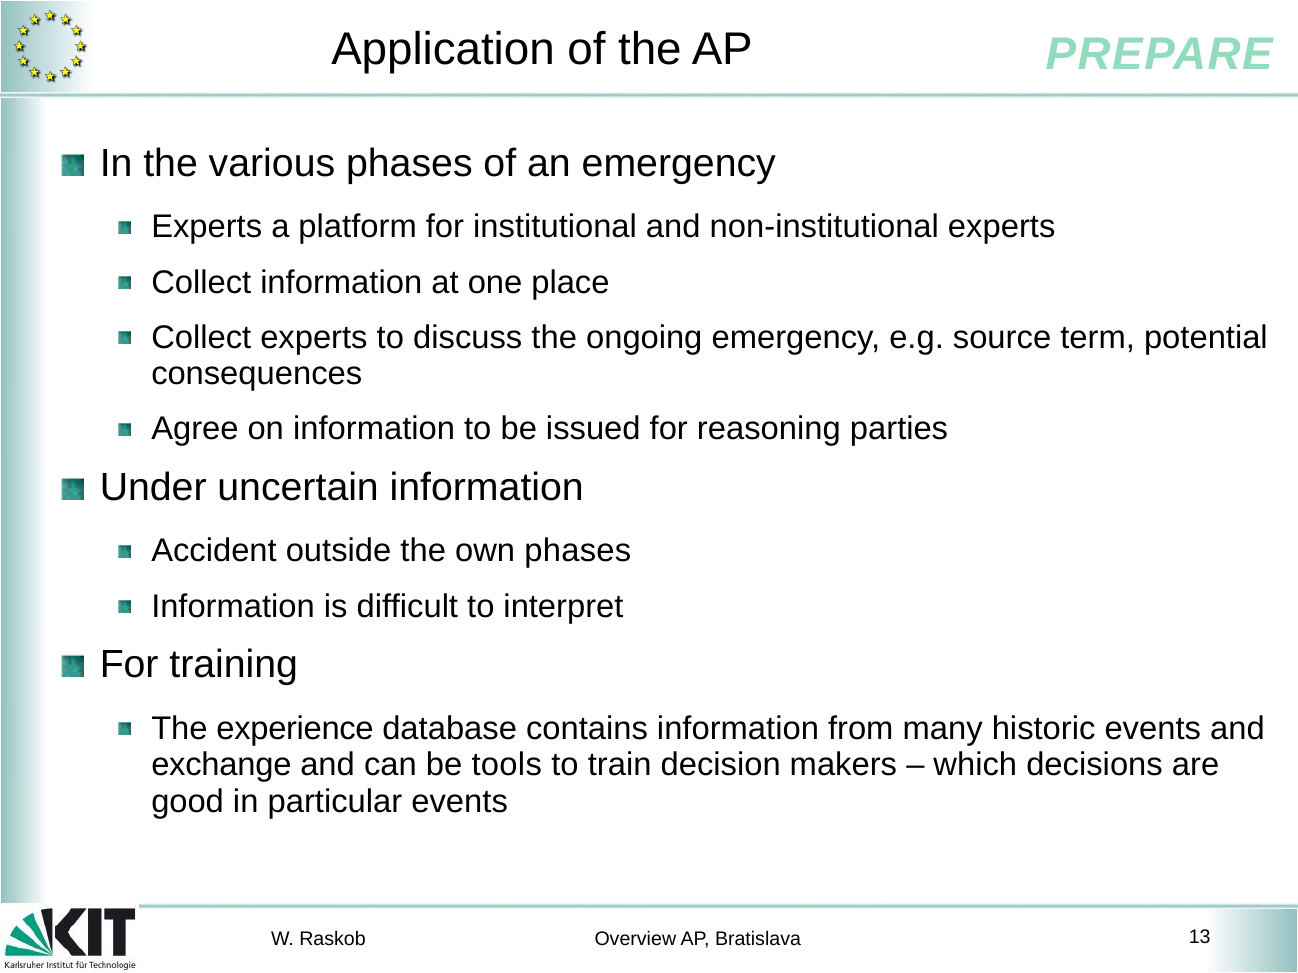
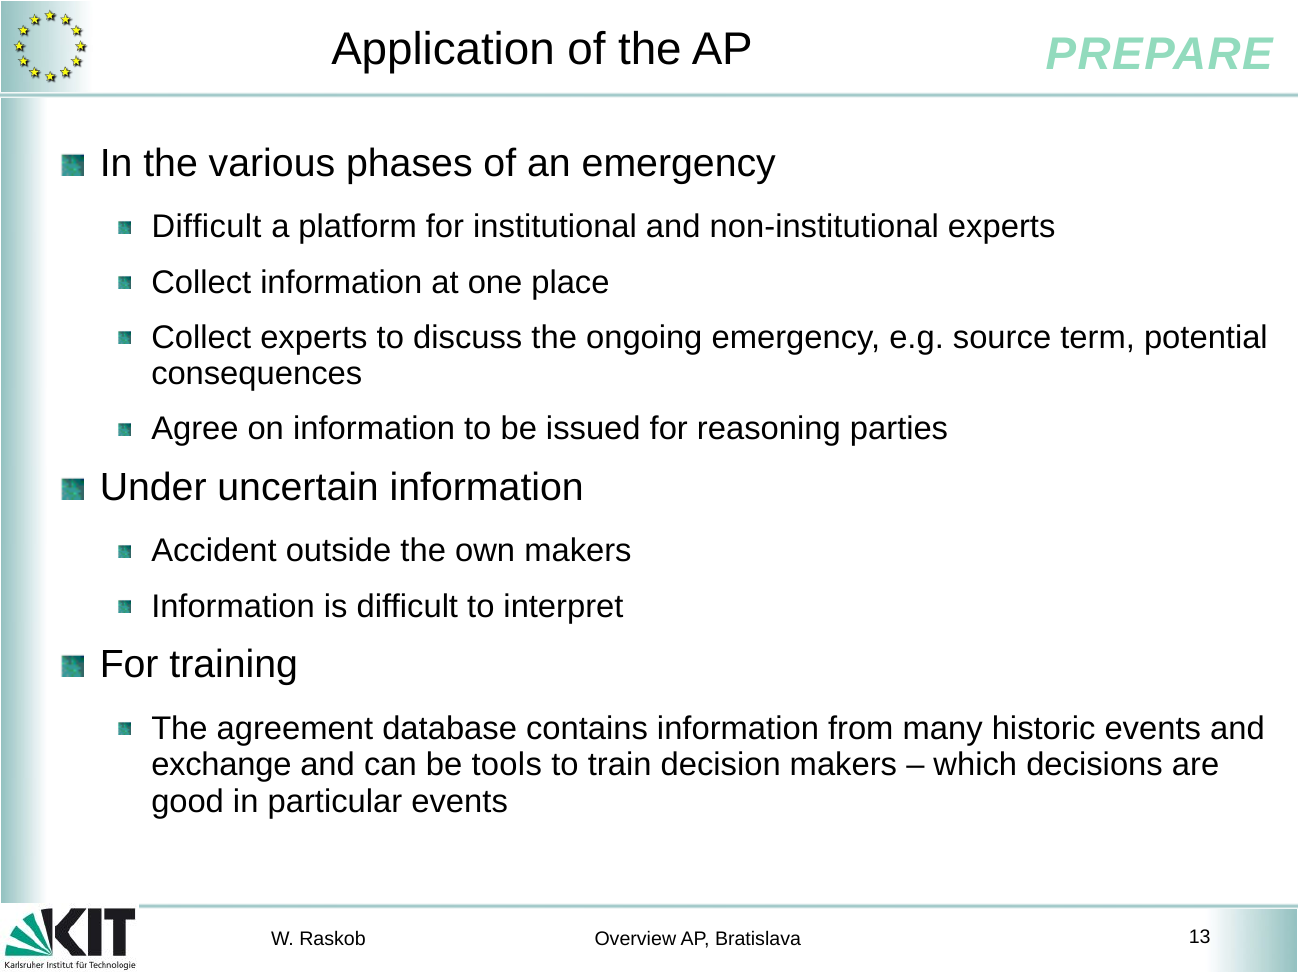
Experts: Experts -> Difficult (207, 227)
own phases: phases -> makers (578, 551)
experience: experience -> agreement (295, 729)
